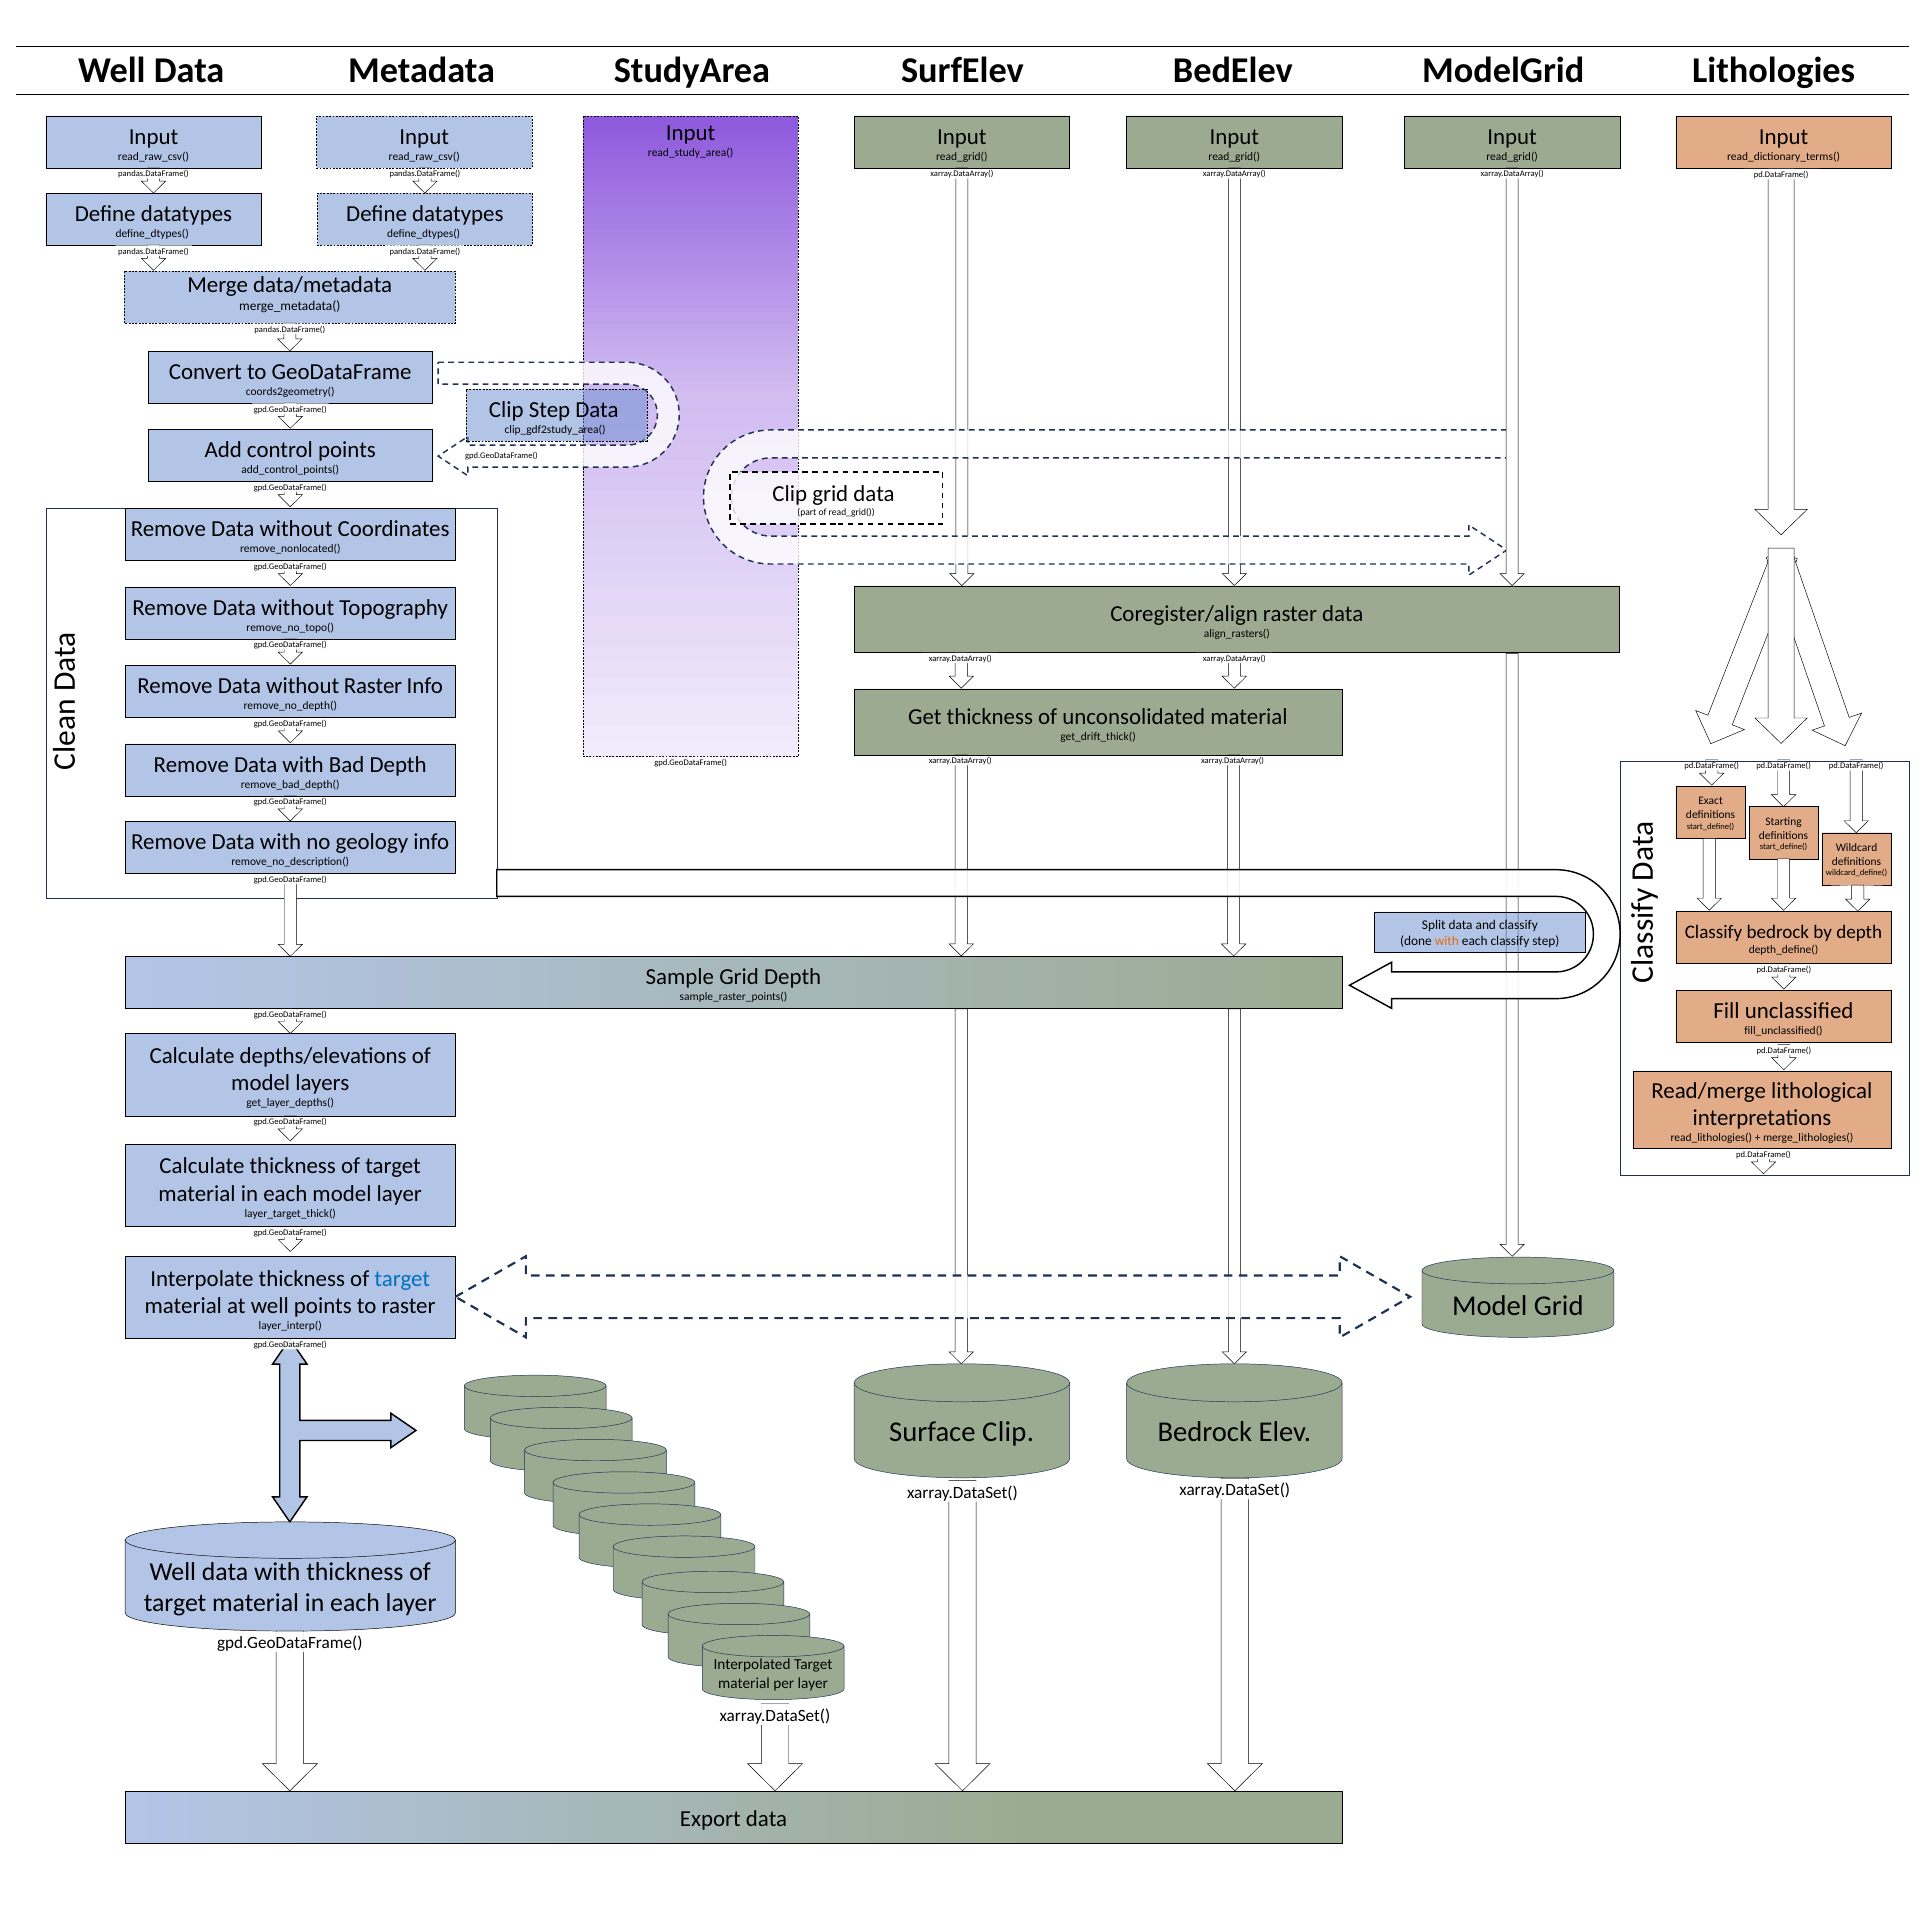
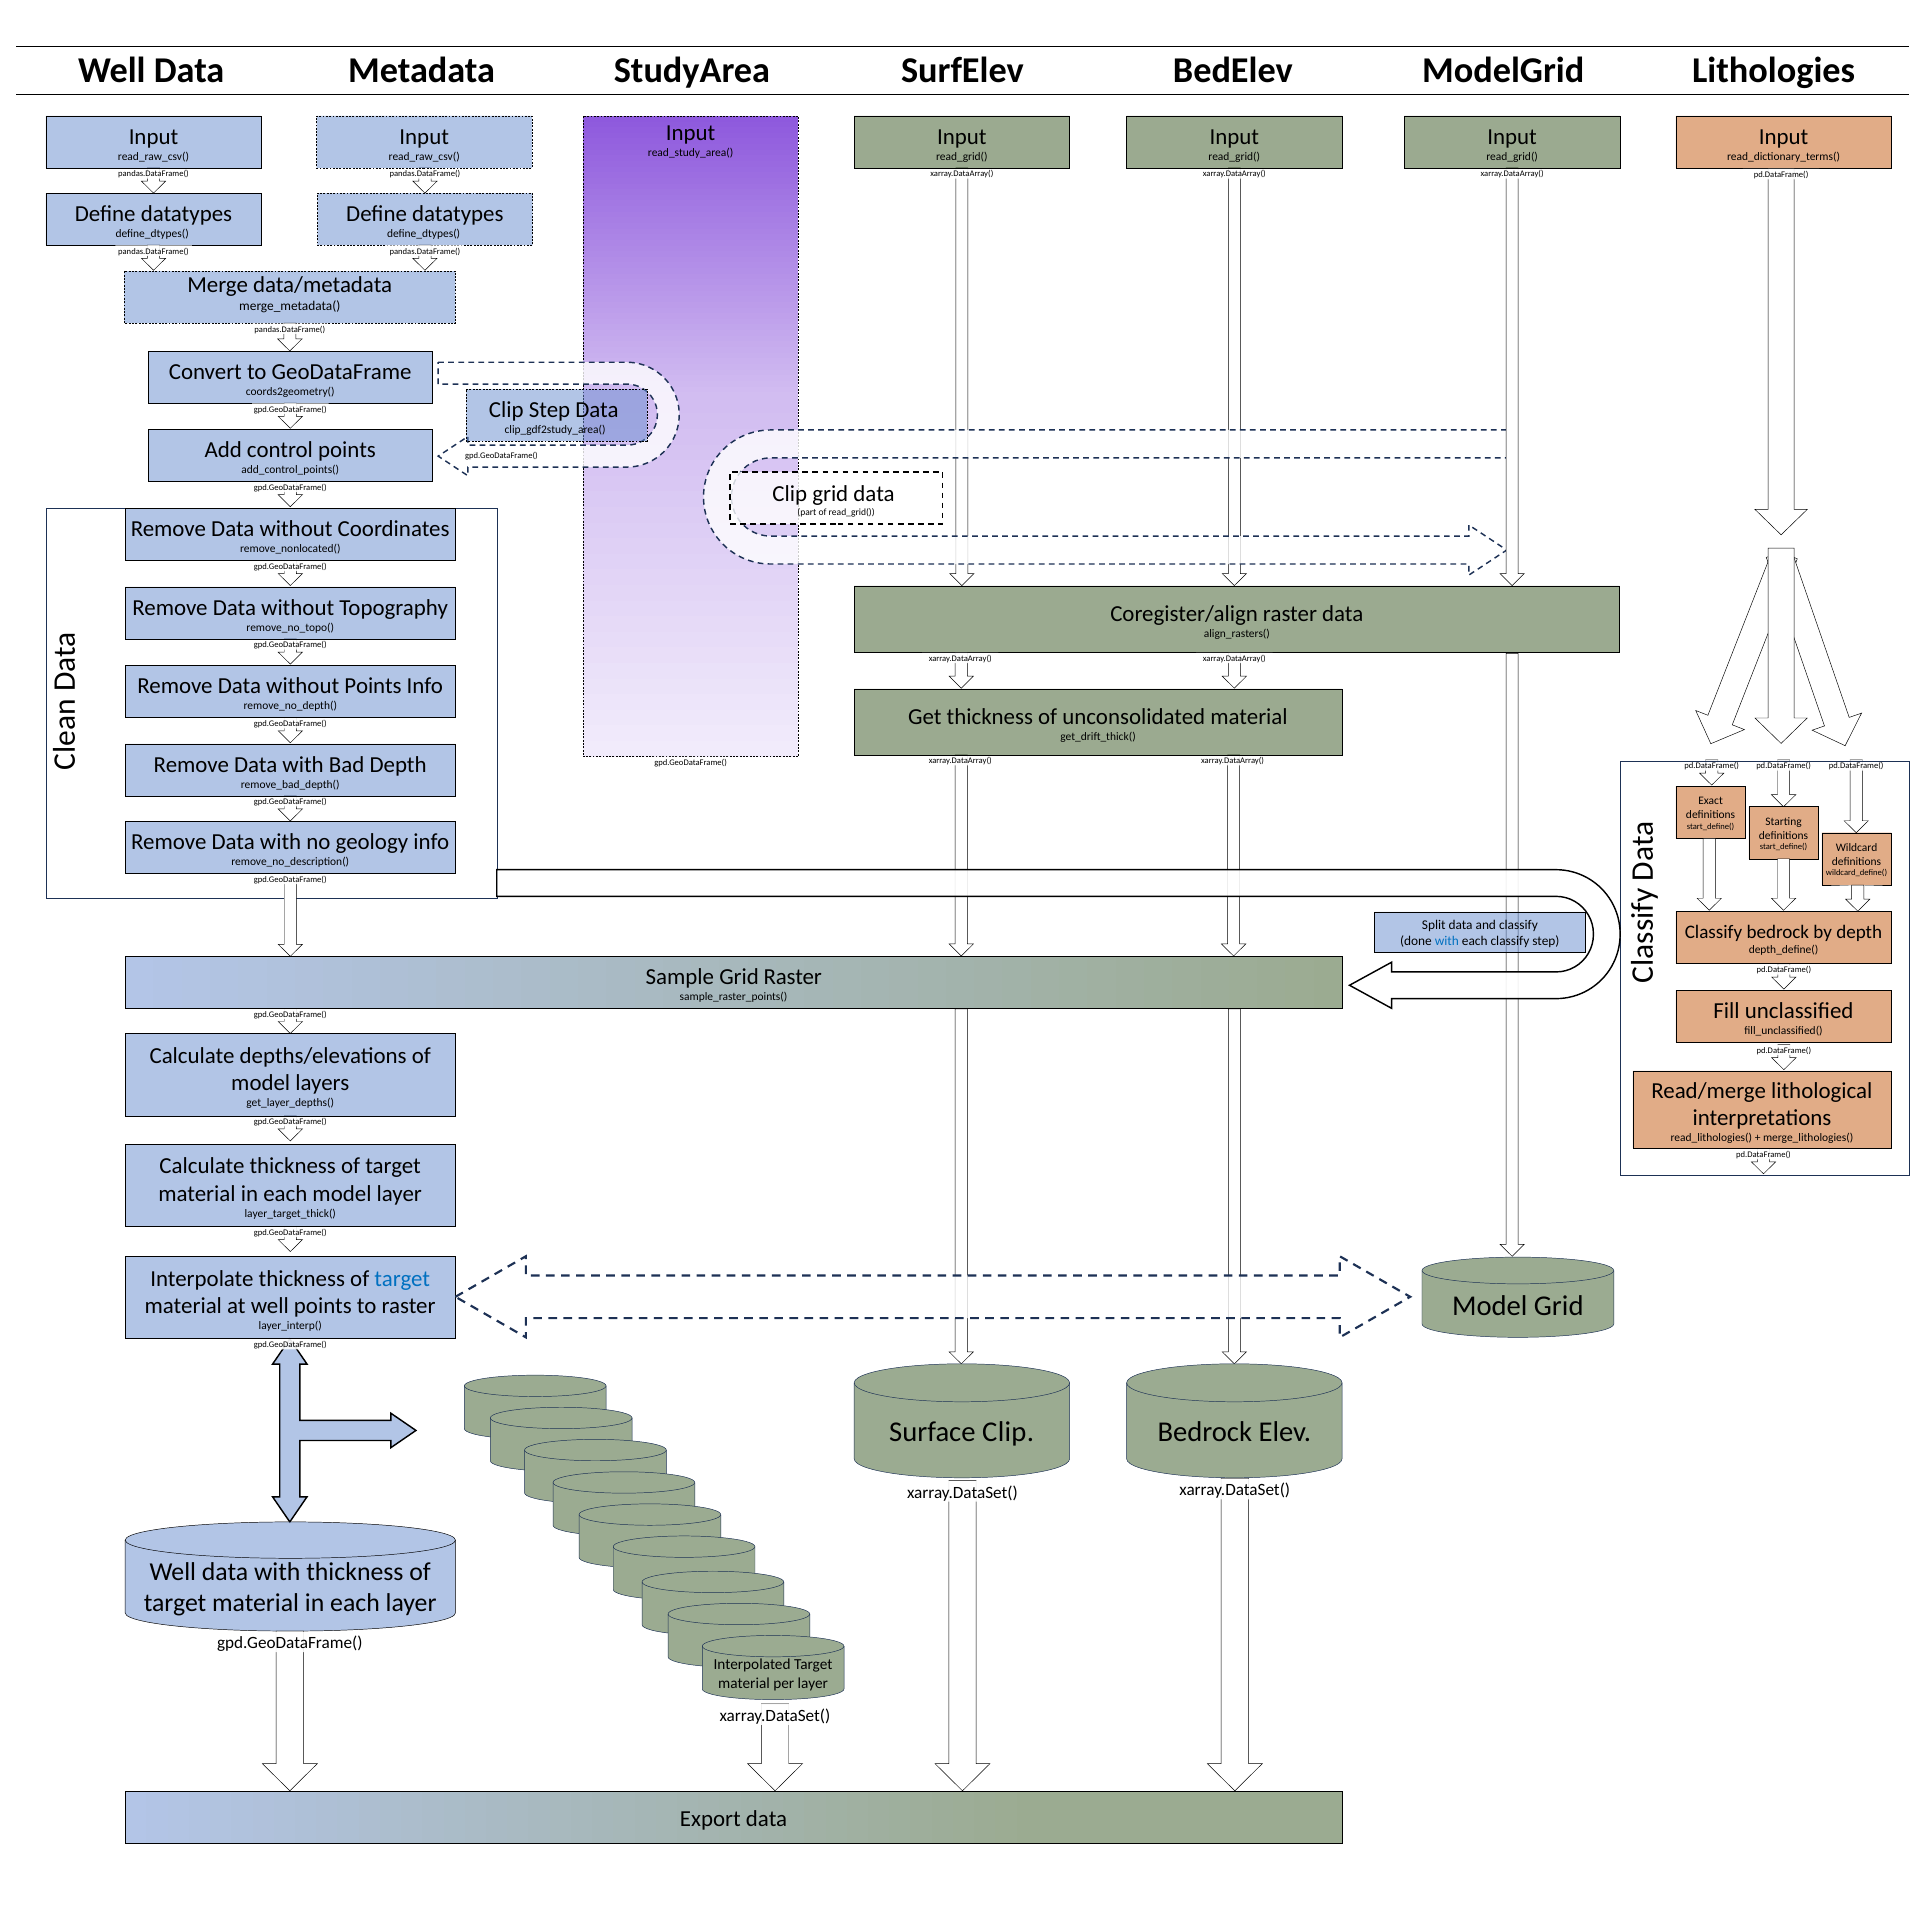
without Raster: Raster -> Points (373, 686)
with colour: orange -> blue (1447, 941)
Grid Depth: Depth -> Raster (793, 977)
